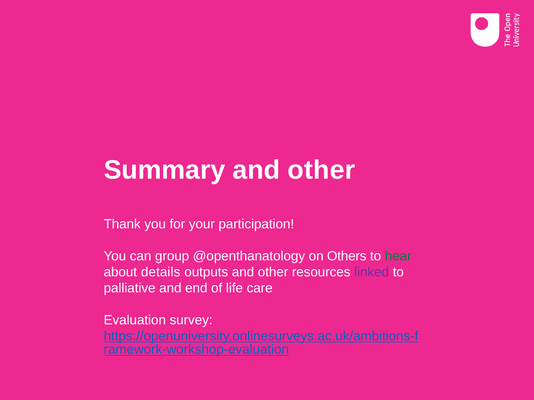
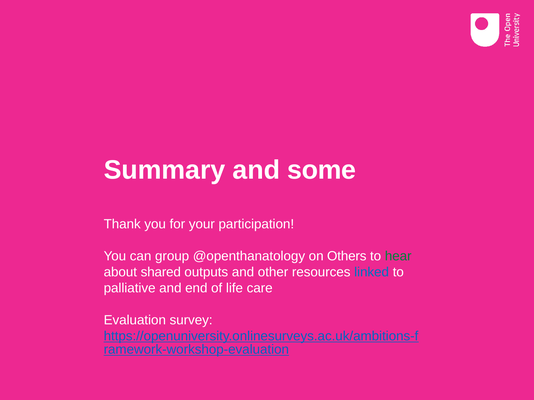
Summary and other: other -> some (322, 170)
details: details -> shared (161, 272)
linked colour: purple -> blue (372, 272)
